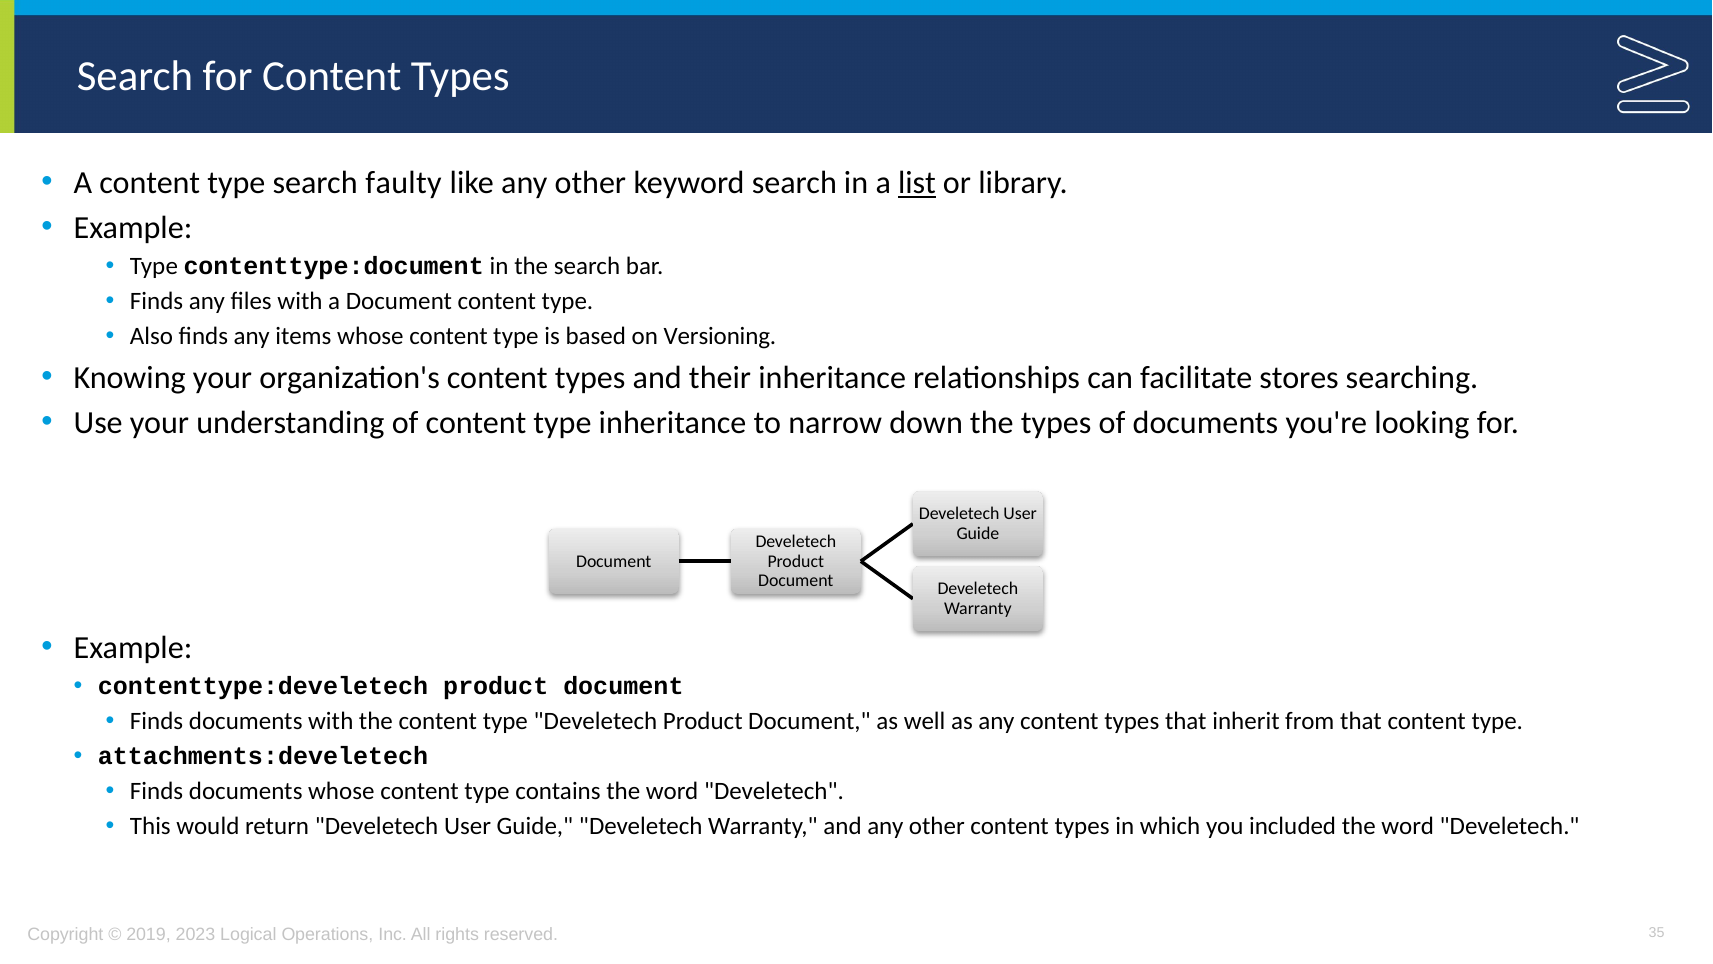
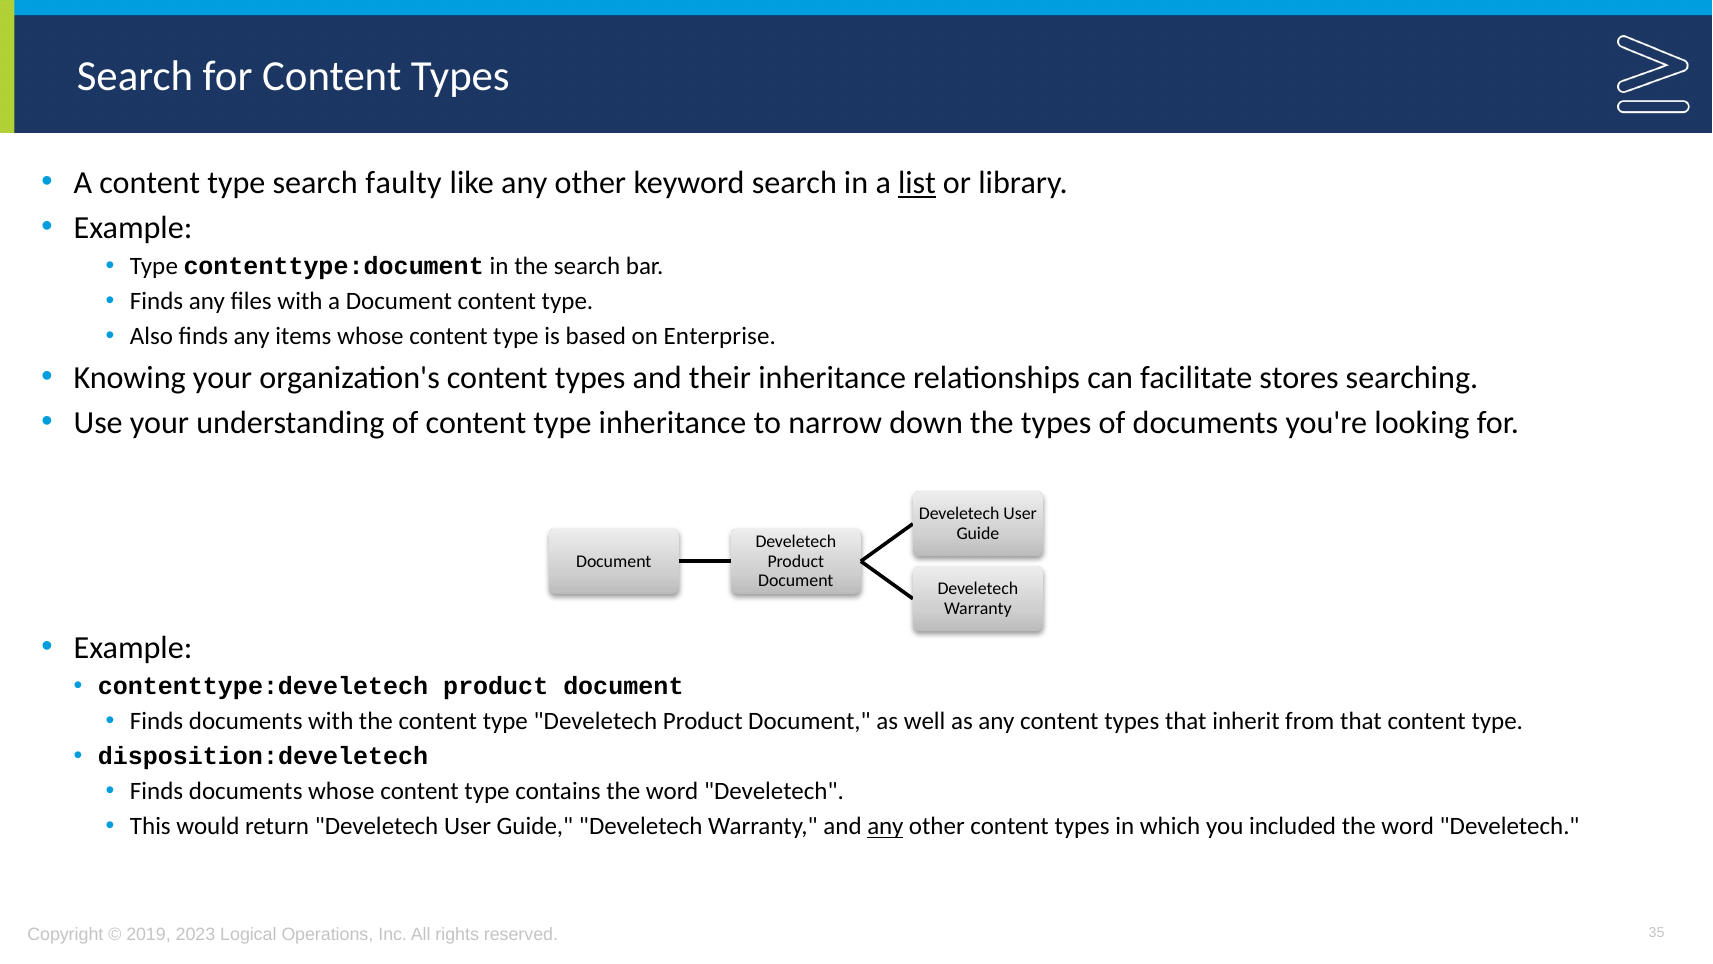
Versioning: Versioning -> Enterprise (720, 336)
attachments:develetech: attachments:develetech -> disposition:develetech (263, 756)
any underline: none -> present (885, 826)
